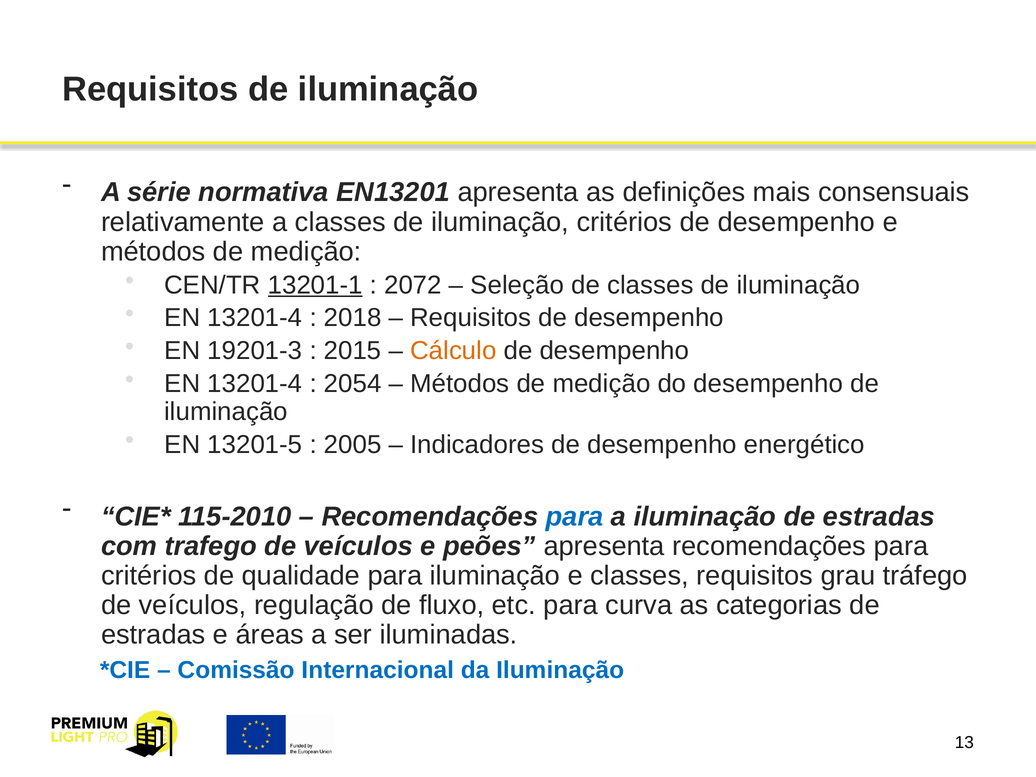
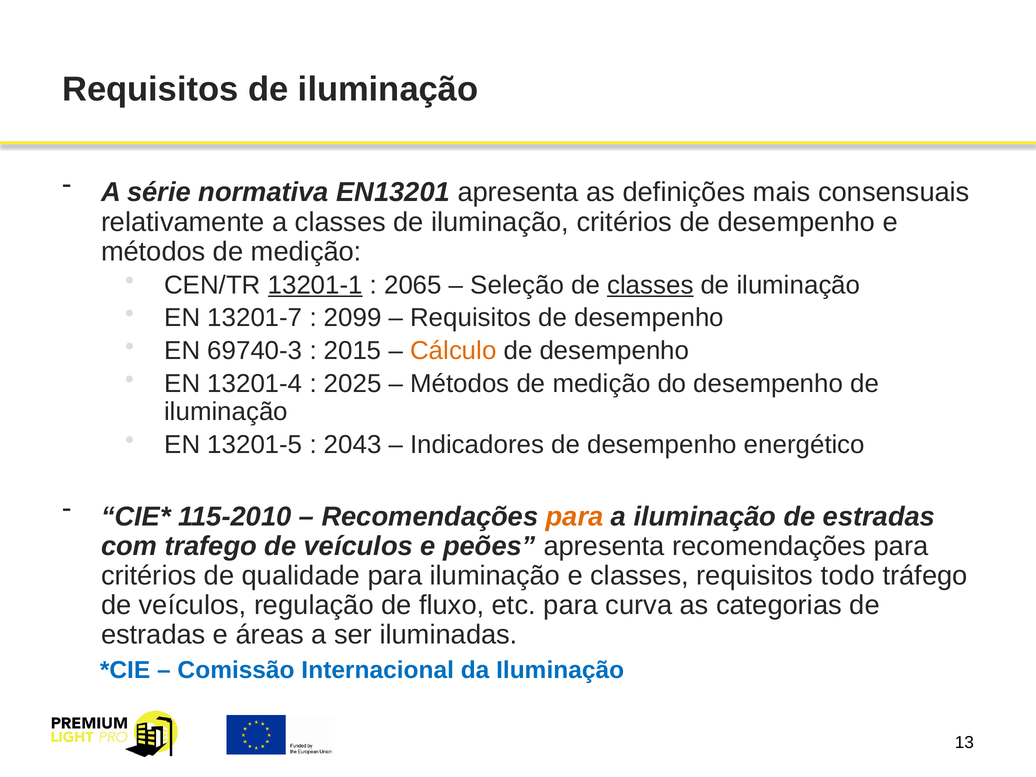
2072: 2072 -> 2065 (413, 285)
classes underline: none -> present (650, 285)
13201-4: 13201-4 -> 13201-7 (255, 318)
2018: 2018 -> 2099 (353, 318)
19201-3: 19201-3 -> 69740-3 (255, 351)
2054: 2054 -> 2025 (353, 384)
2005: 2005 -> 2043 (353, 444)
para colour: blue -> orange (575, 516)
grau: grau -> todo (848, 576)
